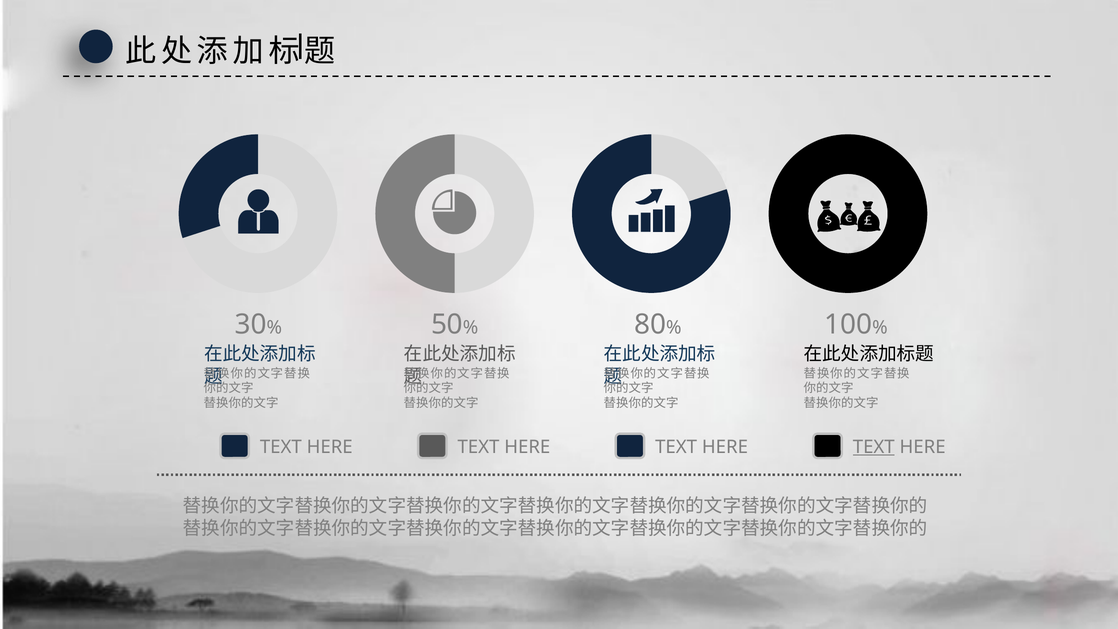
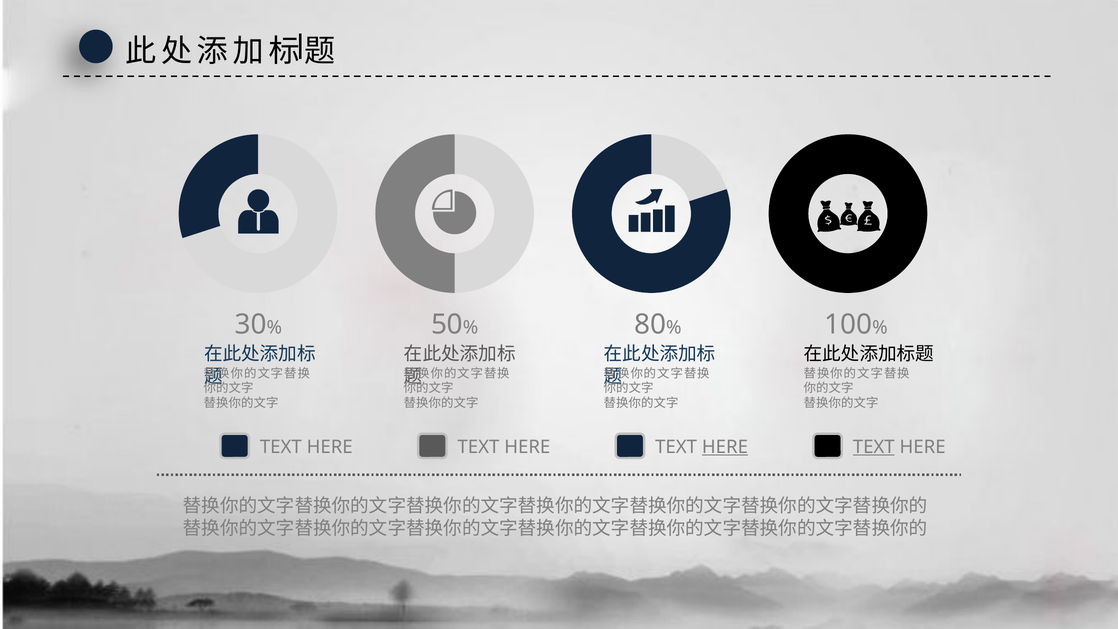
HERE underline: none -> present (725, 447)
